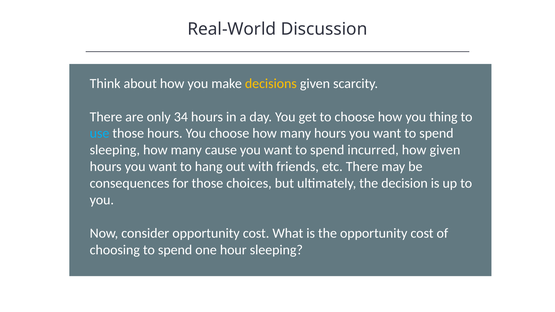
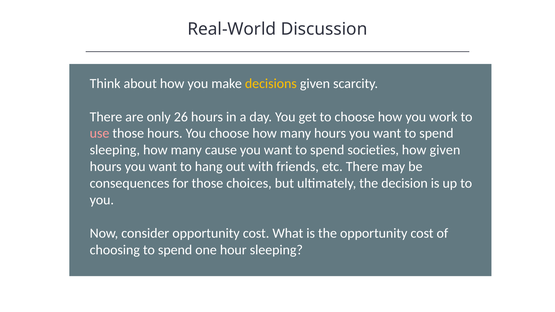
34: 34 -> 26 (181, 117)
thing: thing -> work (443, 117)
use colour: light blue -> pink (100, 133)
incurred: incurred -> societies (373, 150)
